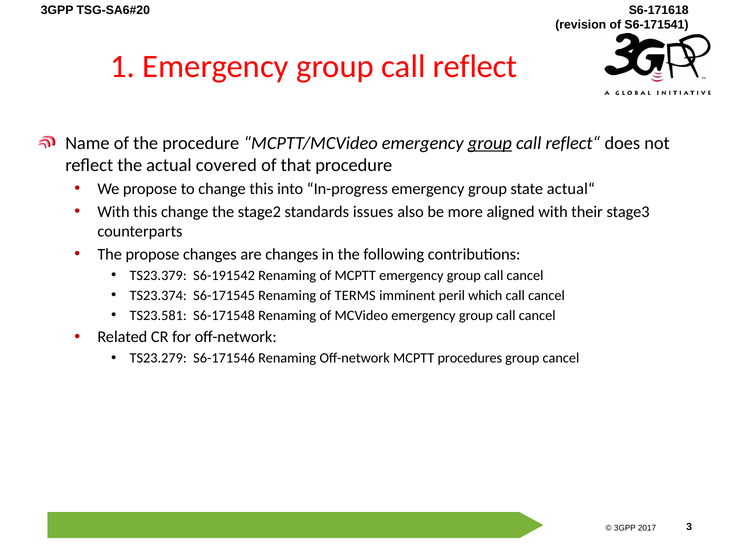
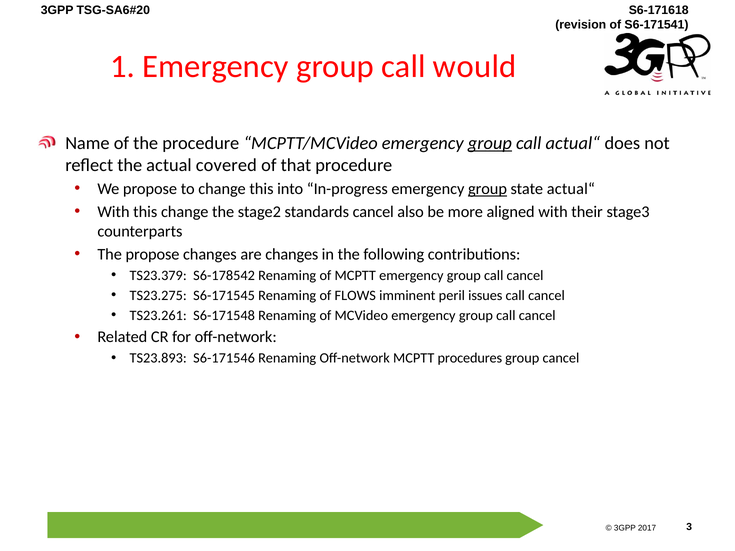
call reflect: reflect -> would (475, 67)
call reflect“: reflect“ -> actual“ (573, 143)
group underline: none -> present (488, 189)
standards issues: issues -> cancel (373, 212)
S6-191542: S6-191542 -> S6-178542 (224, 275)
TS23.374: TS23.374 -> TS23.275 (158, 295)
TERMS: TERMS -> FLOWS (355, 295)
which: which -> issues (485, 295)
TS23.581: TS23.581 -> TS23.261 (158, 315)
TS23.279: TS23.279 -> TS23.893 (158, 358)
